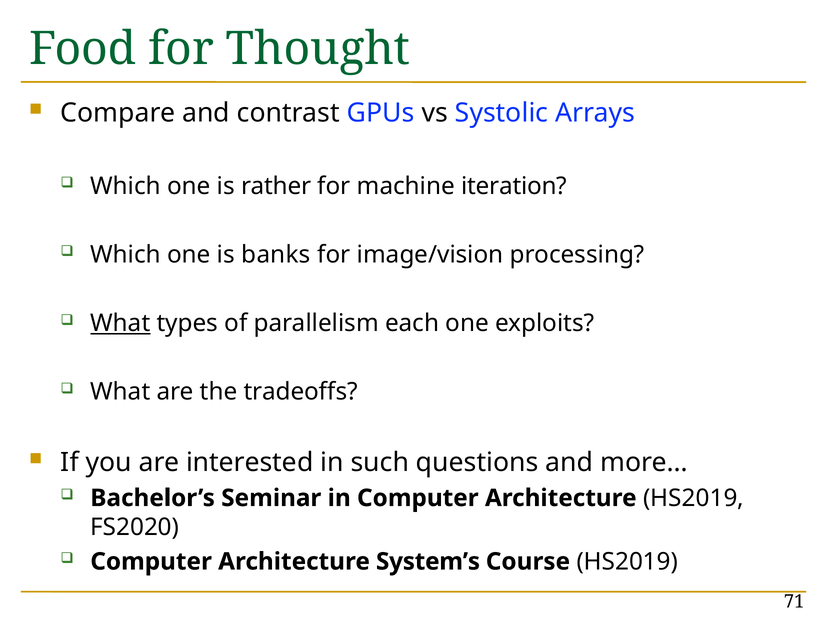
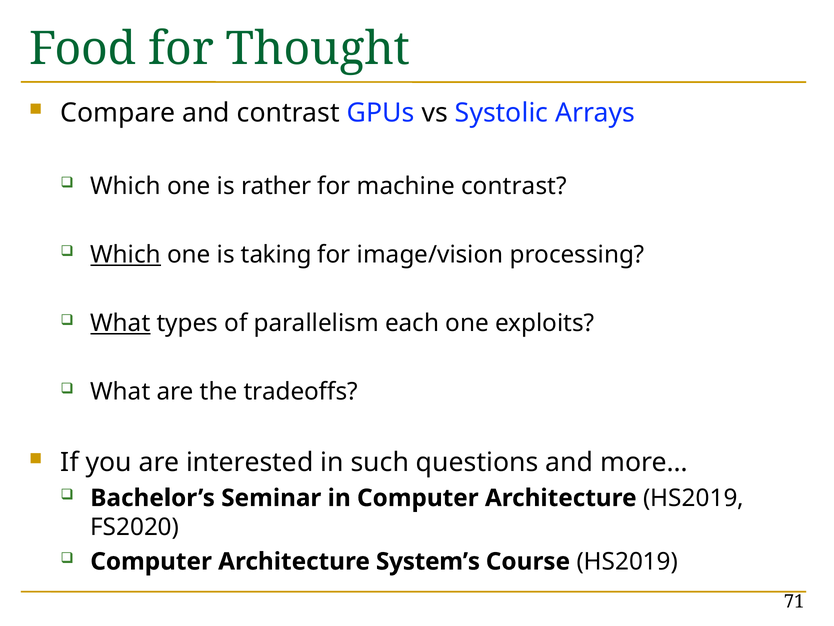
machine iteration: iteration -> contrast (514, 186)
Which underline: none -> present (126, 254)
banks: banks -> taking (276, 254)
